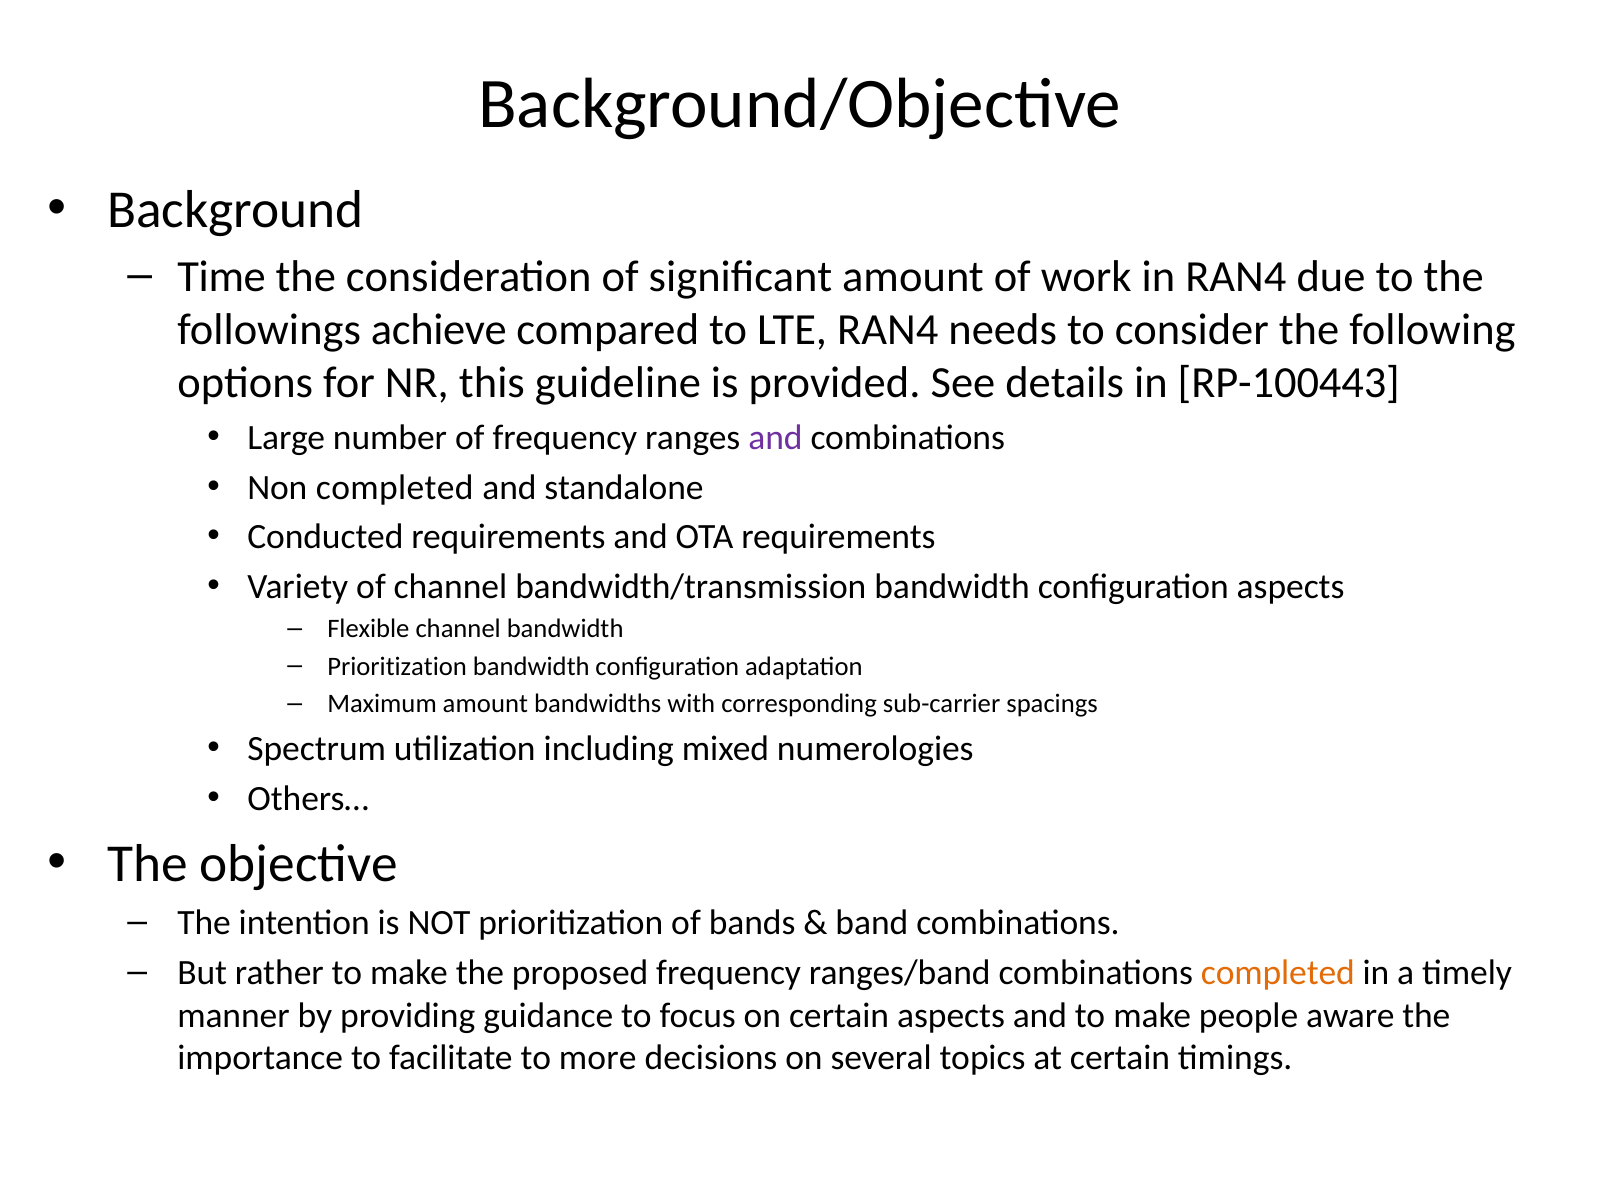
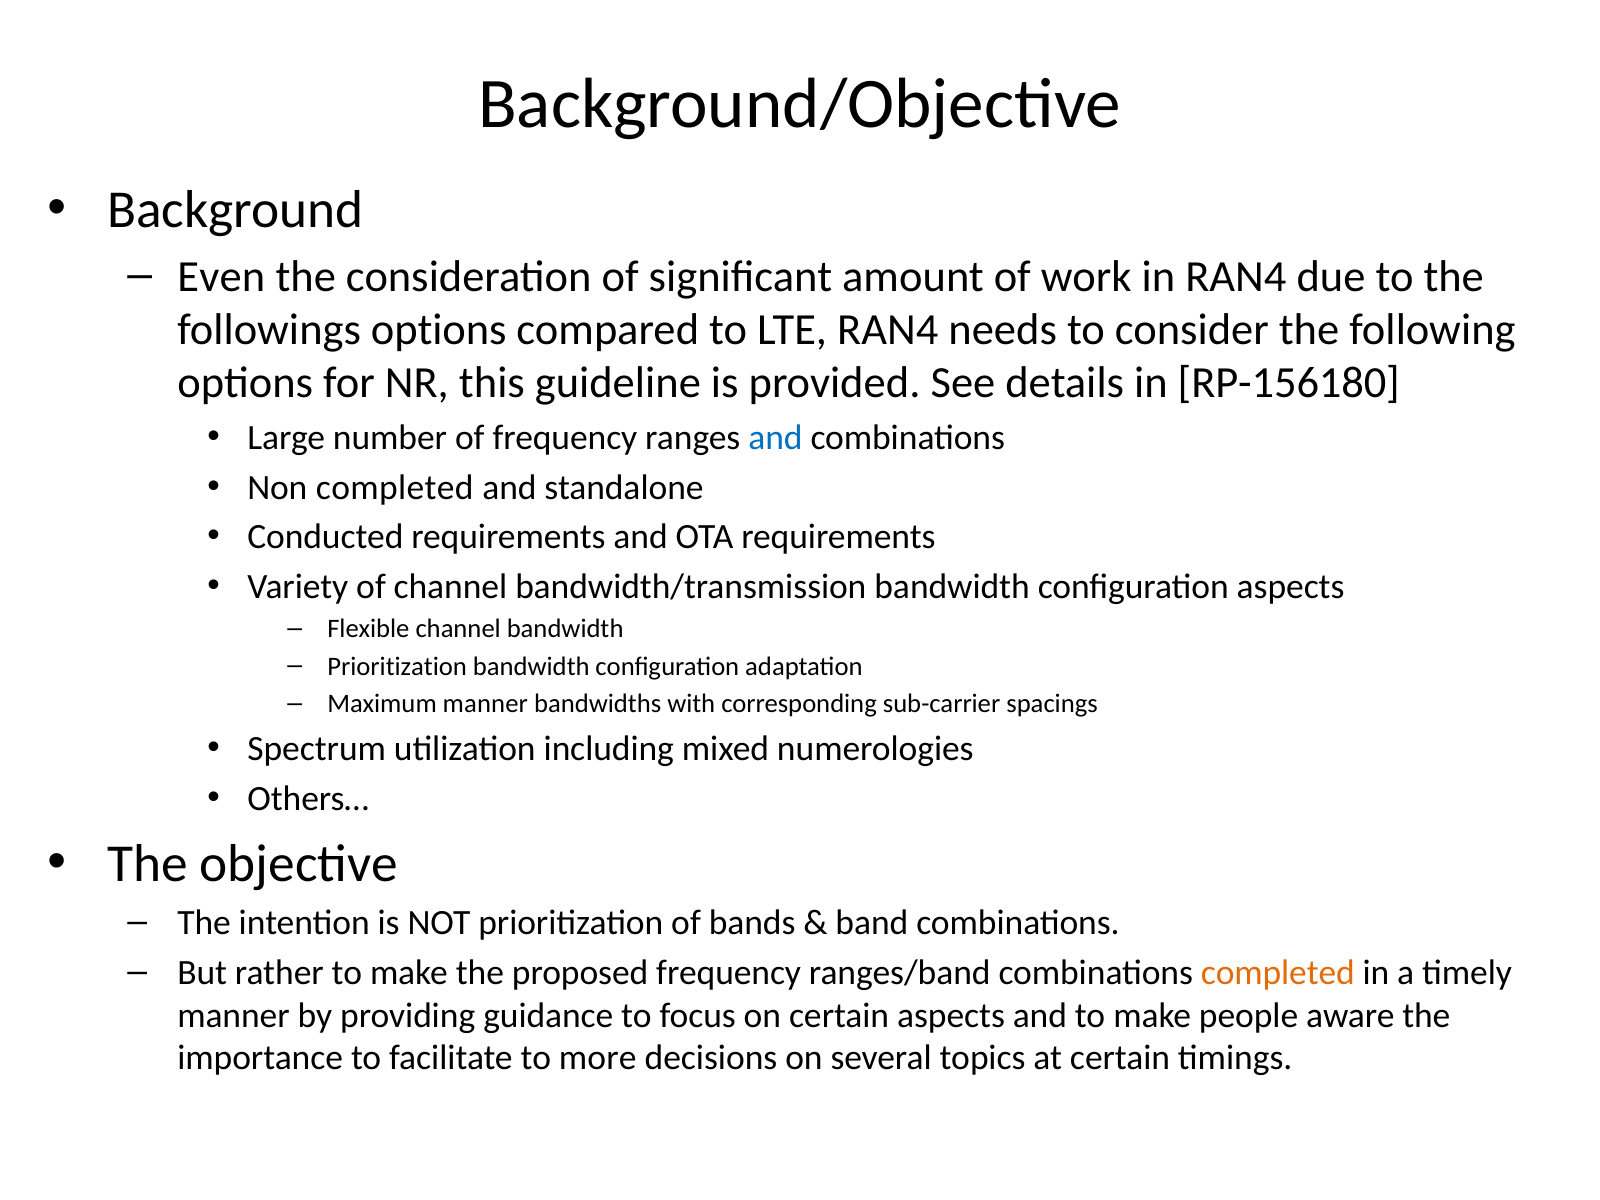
Time: Time -> Even (221, 277)
followings achieve: achieve -> options (439, 330)
RP-100443: RP-100443 -> RP-156180 (1289, 383)
and colour: purple -> blue (775, 438)
Maximum amount: amount -> manner (485, 704)
